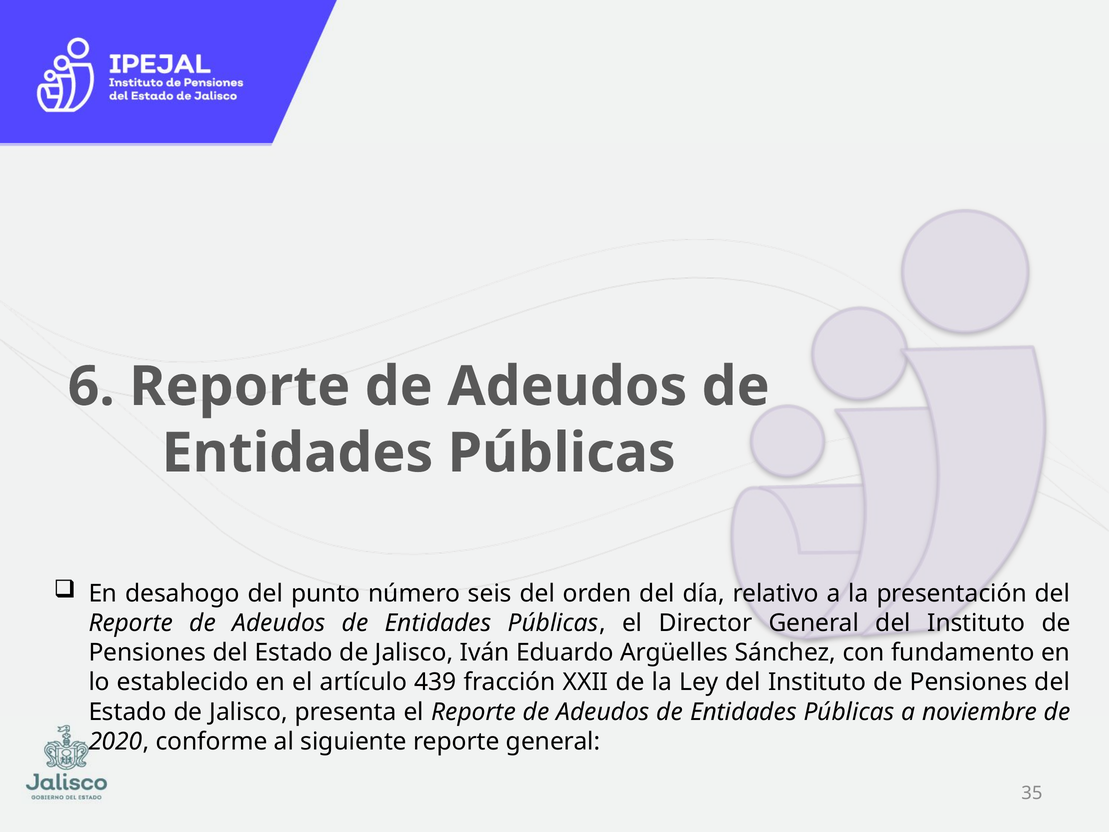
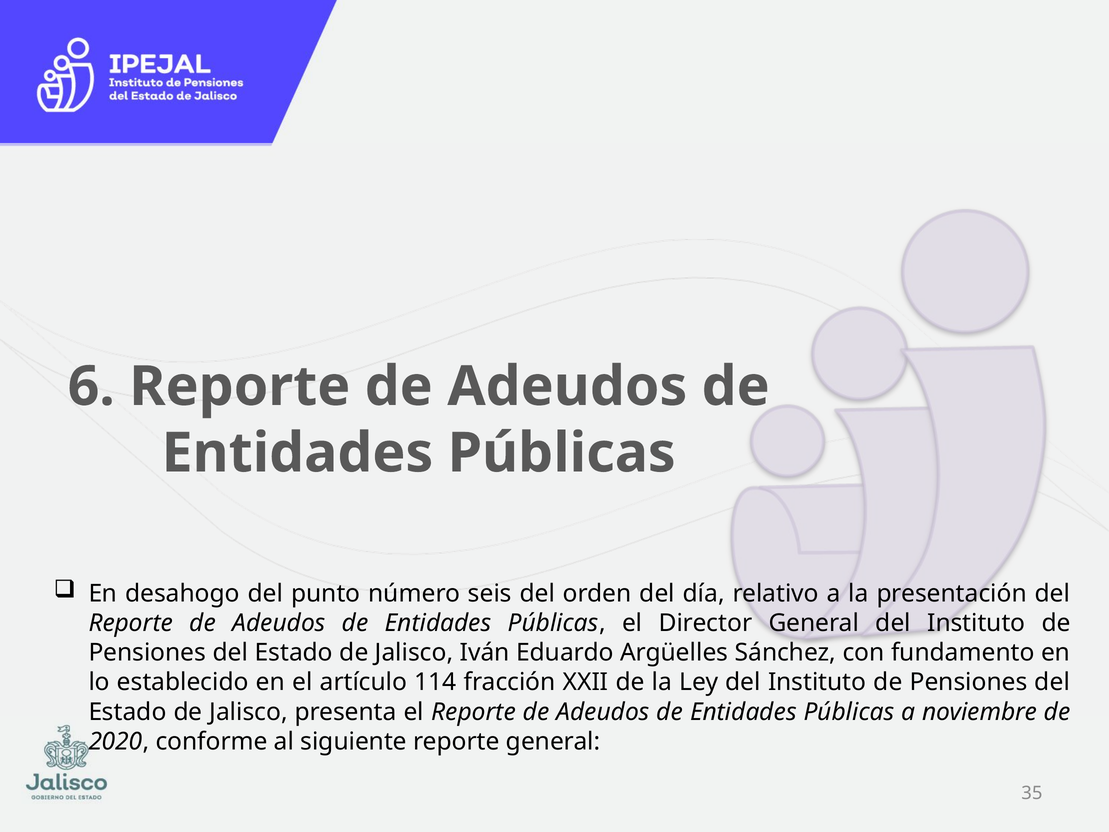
439: 439 -> 114 (435, 682)
